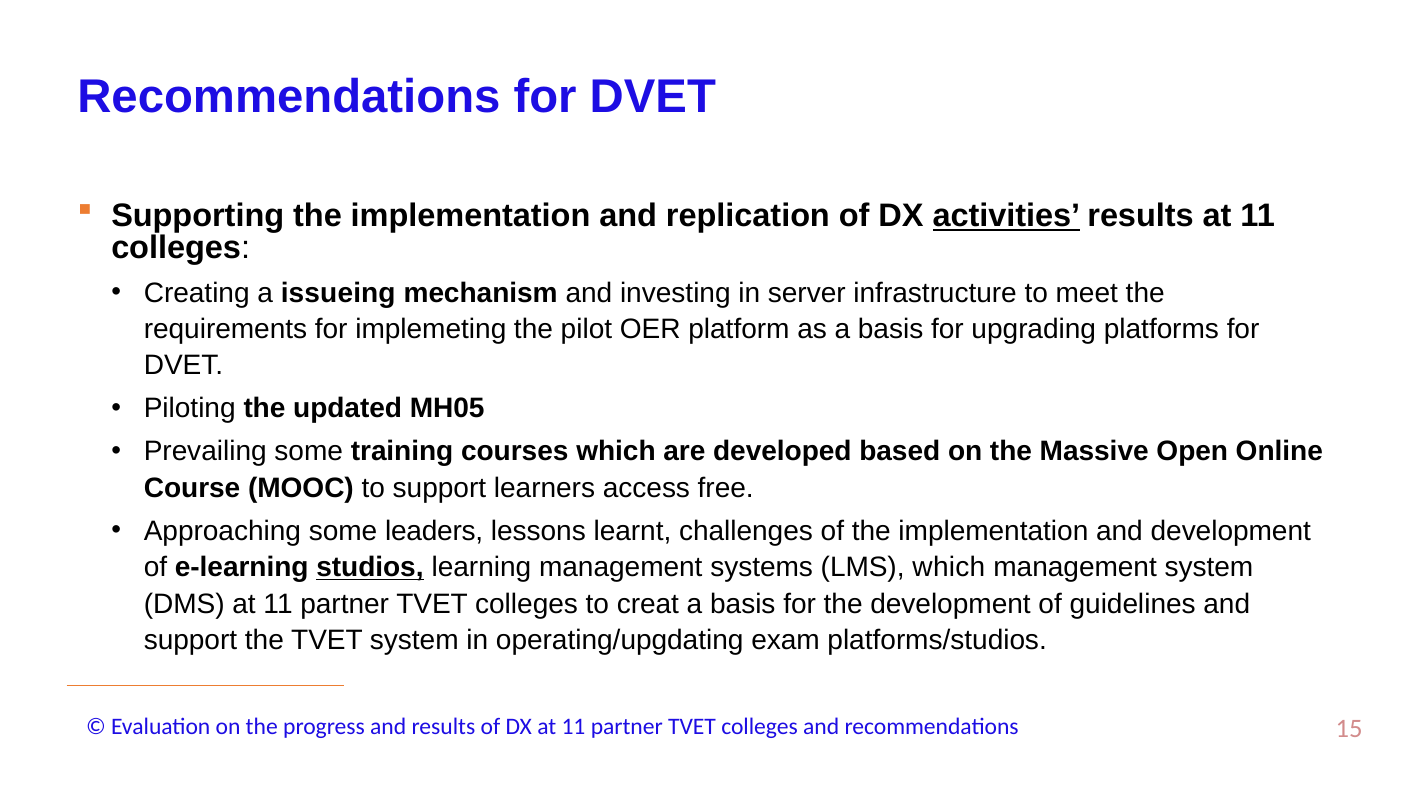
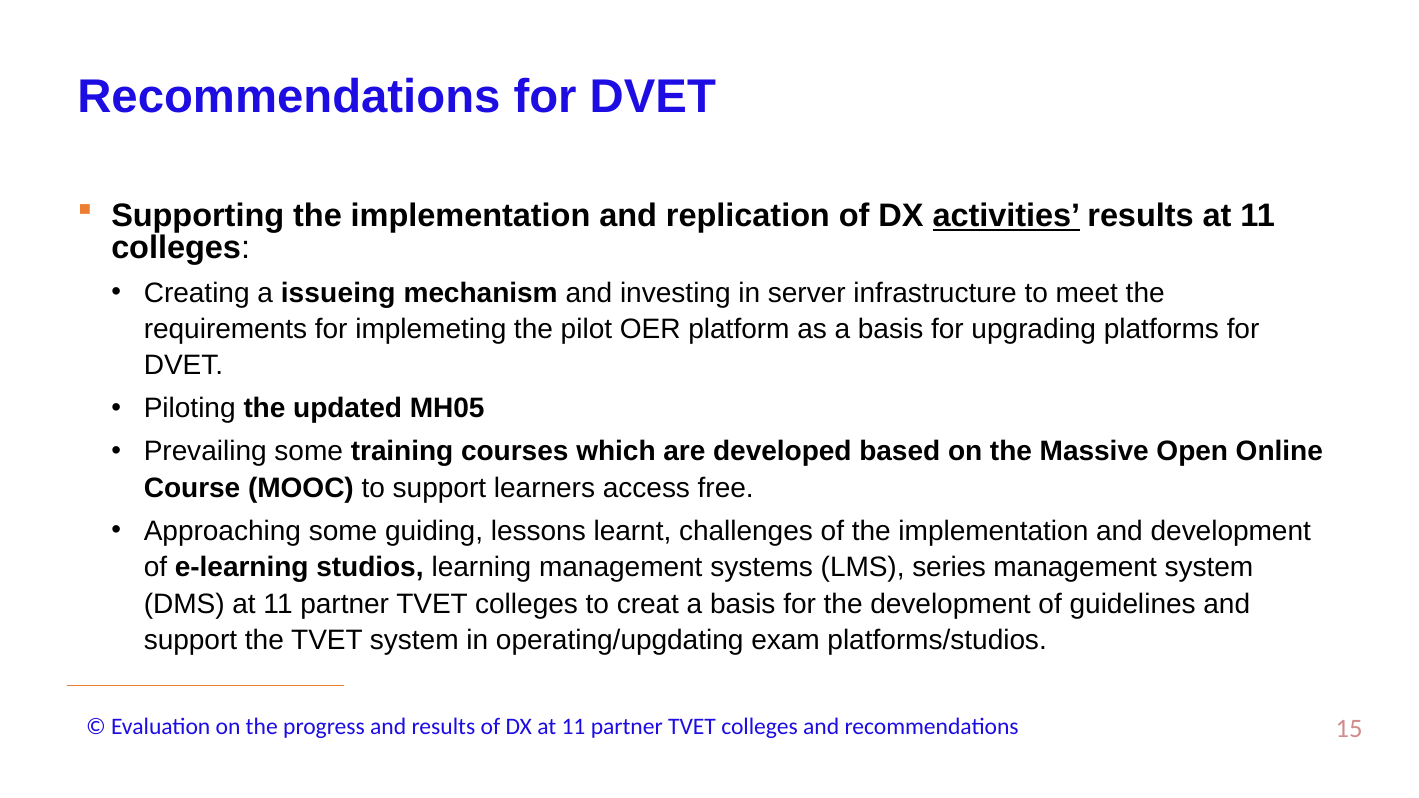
leaders: leaders -> guiding (434, 531)
studios underline: present -> none (370, 568)
LMS which: which -> series (949, 568)
